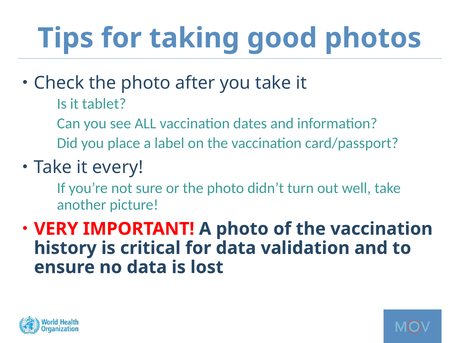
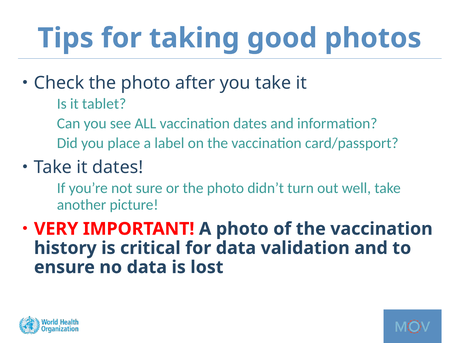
it every: every -> dates (118, 168)
